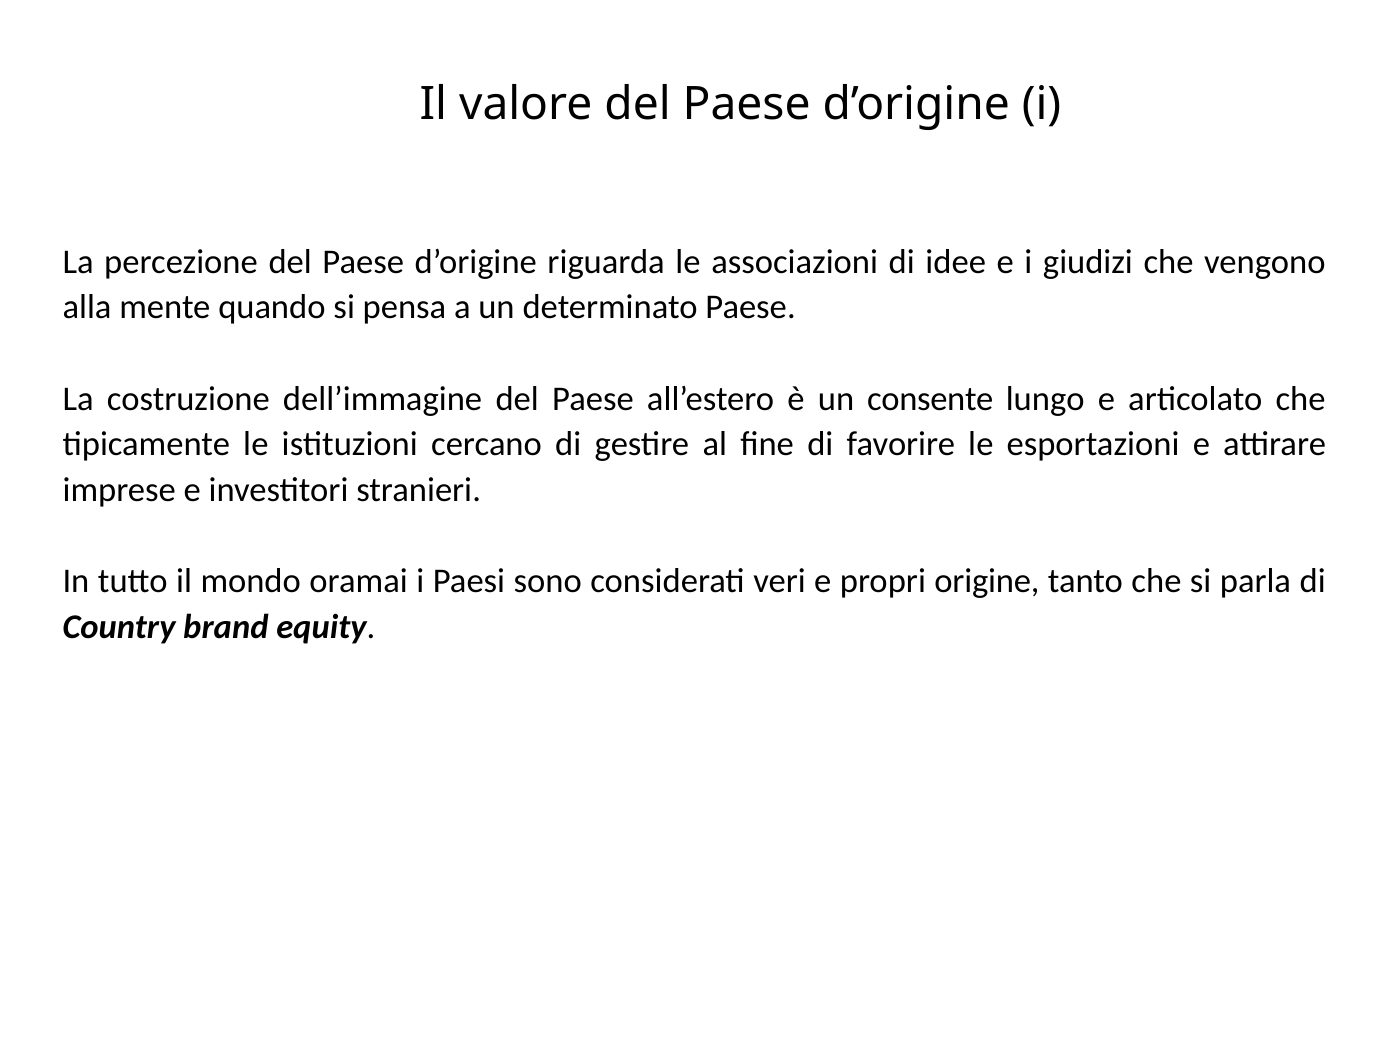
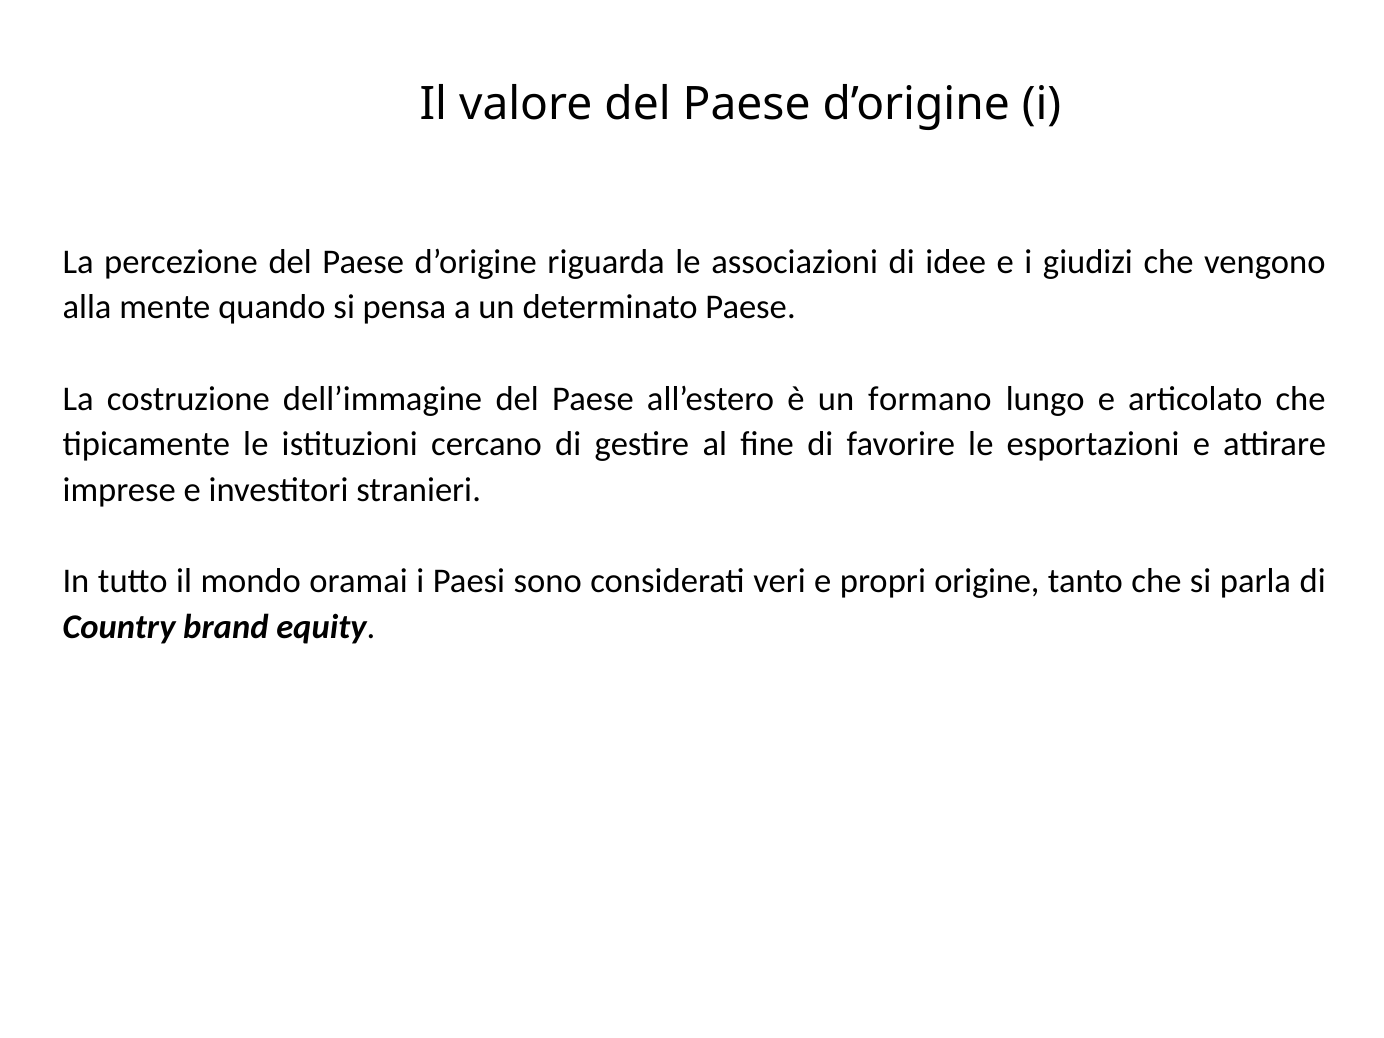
consente: consente -> formano (930, 399)
